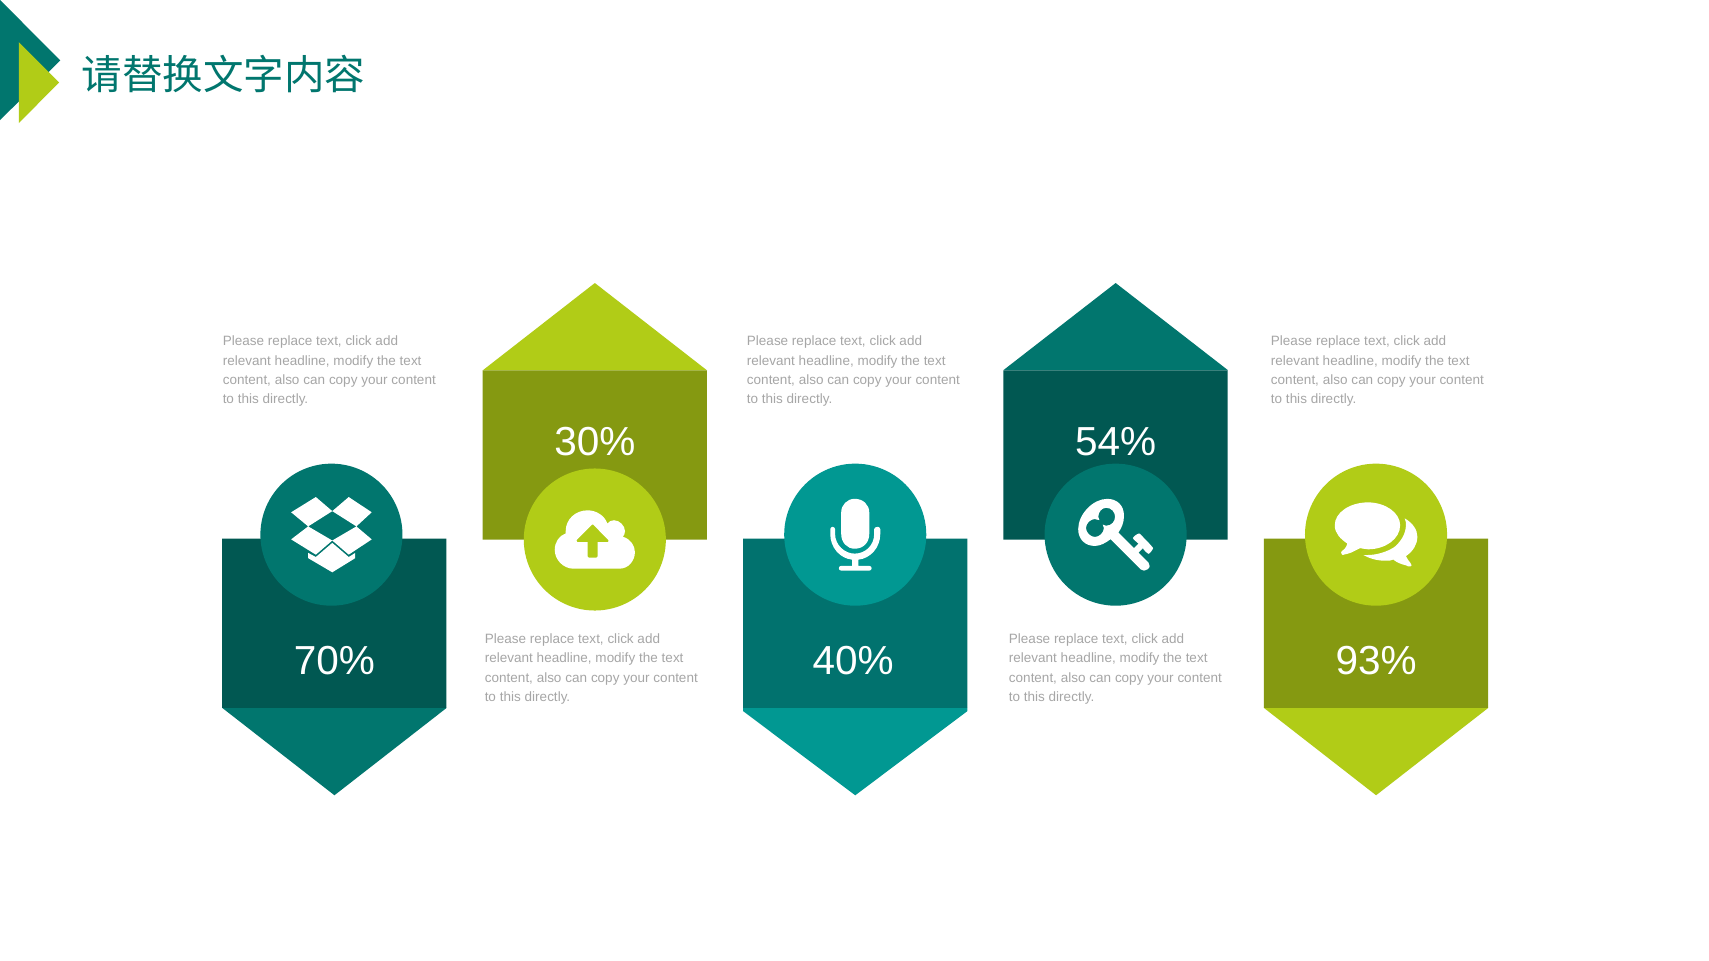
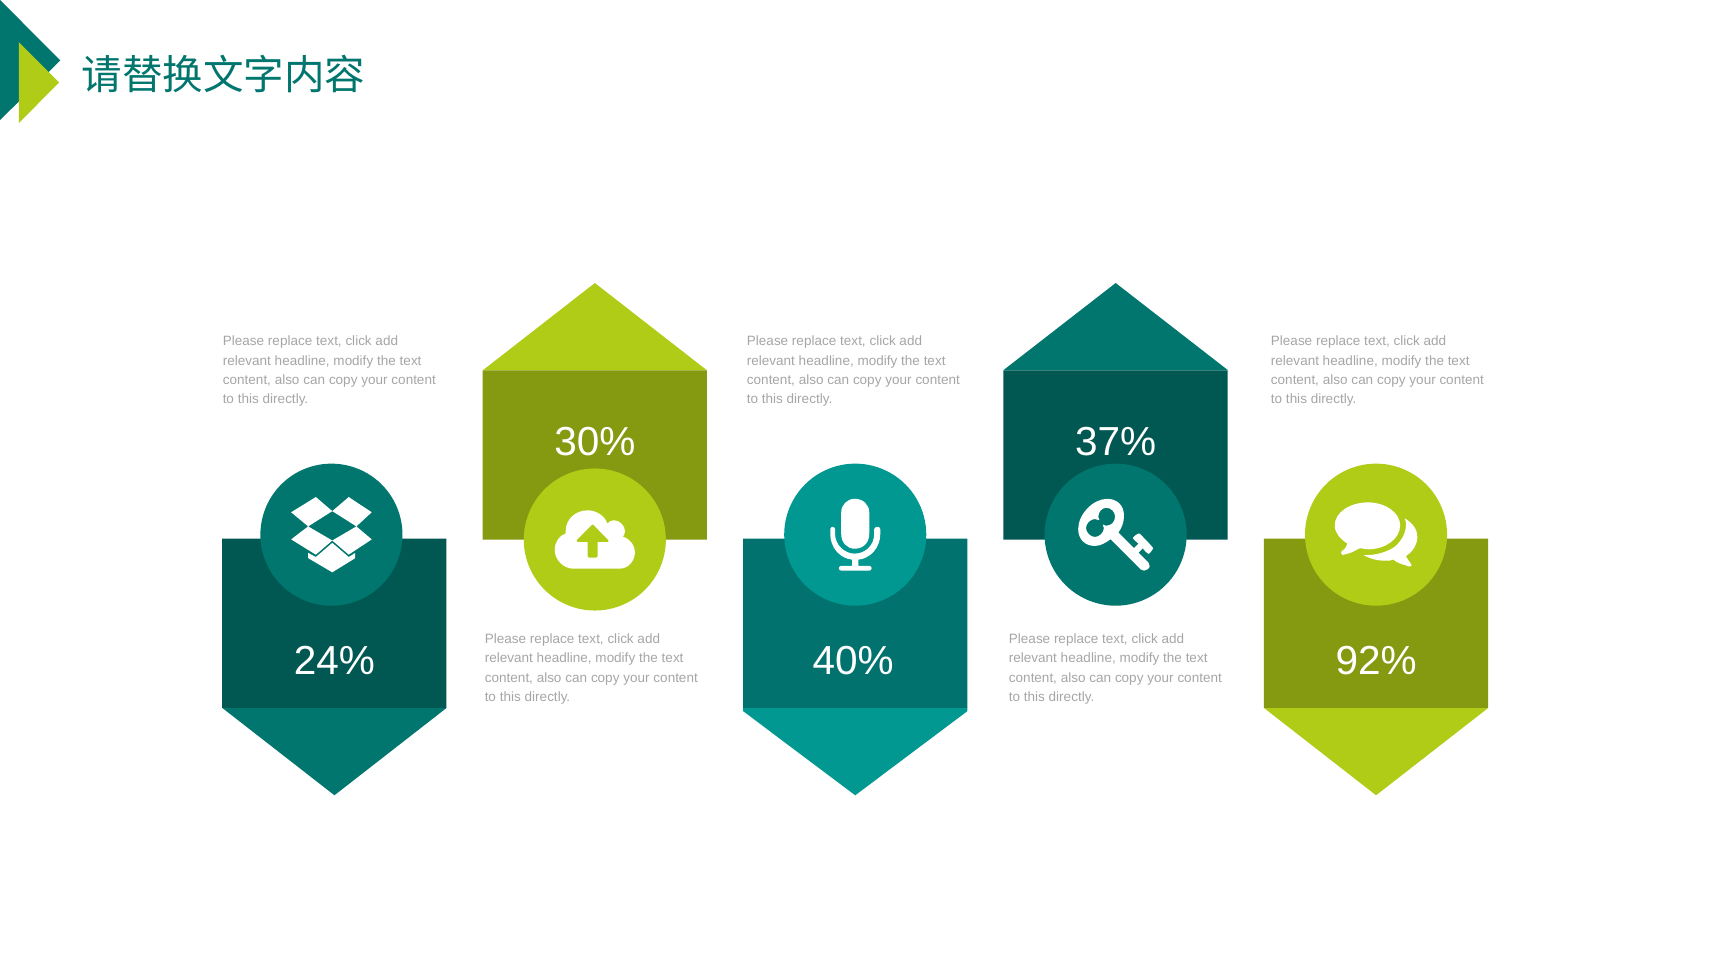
54%: 54% -> 37% (1116, 443)
70%: 70% -> 24% (334, 661)
93%: 93% -> 92% (1376, 661)
